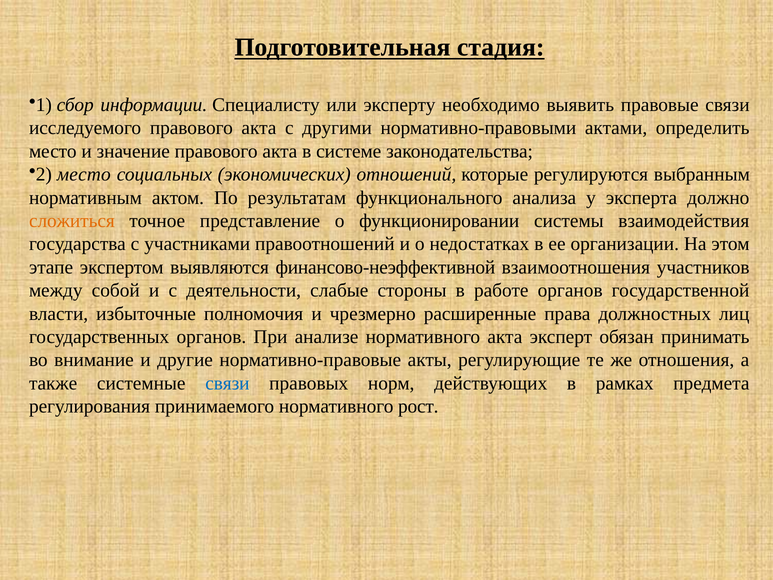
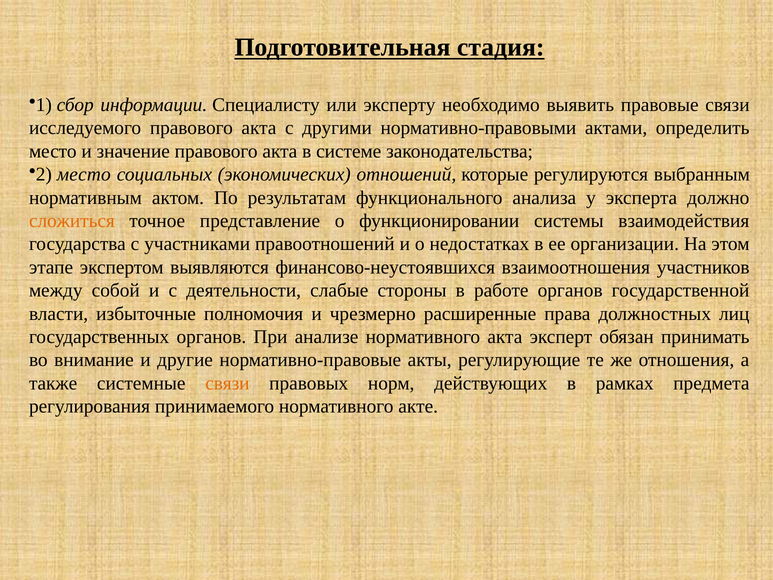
финансово-неэффективной: финансово-неэффективной -> финансово-неустоявшихся (385, 267)
связи colour: blue -> orange (227, 383)
рост: рост -> акте (418, 406)
